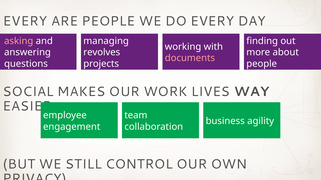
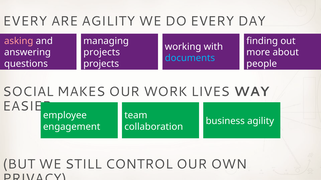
ARE PEOPLE: PEOPLE -> AGILITY (108, 21)
revolves: revolves -> projects (102, 52)
documents colour: pink -> light blue (190, 58)
